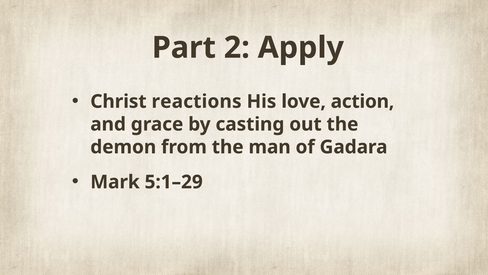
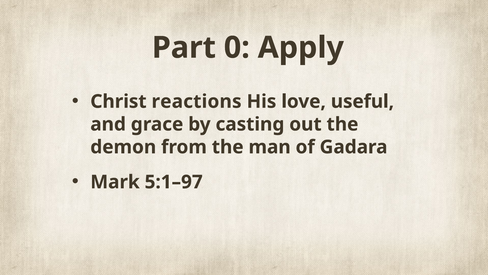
2: 2 -> 0 (237, 48)
action: action -> useful (362, 101)
5:1–29: 5:1–29 -> 5:1–97 (174, 182)
